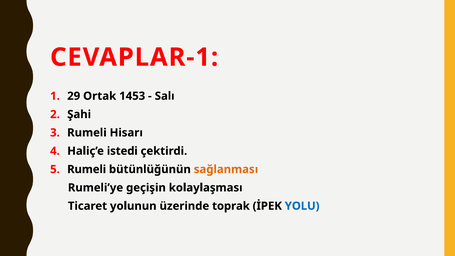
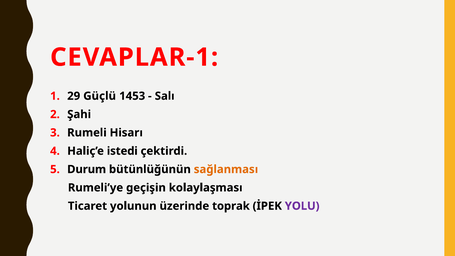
Ortak: Ortak -> Güçlü (100, 96)
Rumeli: Rumeli -> Durum (87, 169)
YOLU colour: blue -> purple (302, 206)
